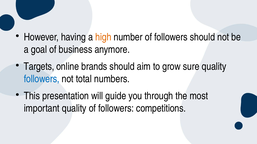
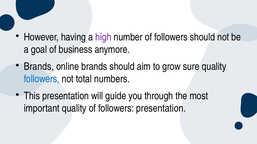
high colour: orange -> purple (103, 37)
Targets: Targets -> Brands (39, 67)
followers competitions: competitions -> presentation (161, 109)
